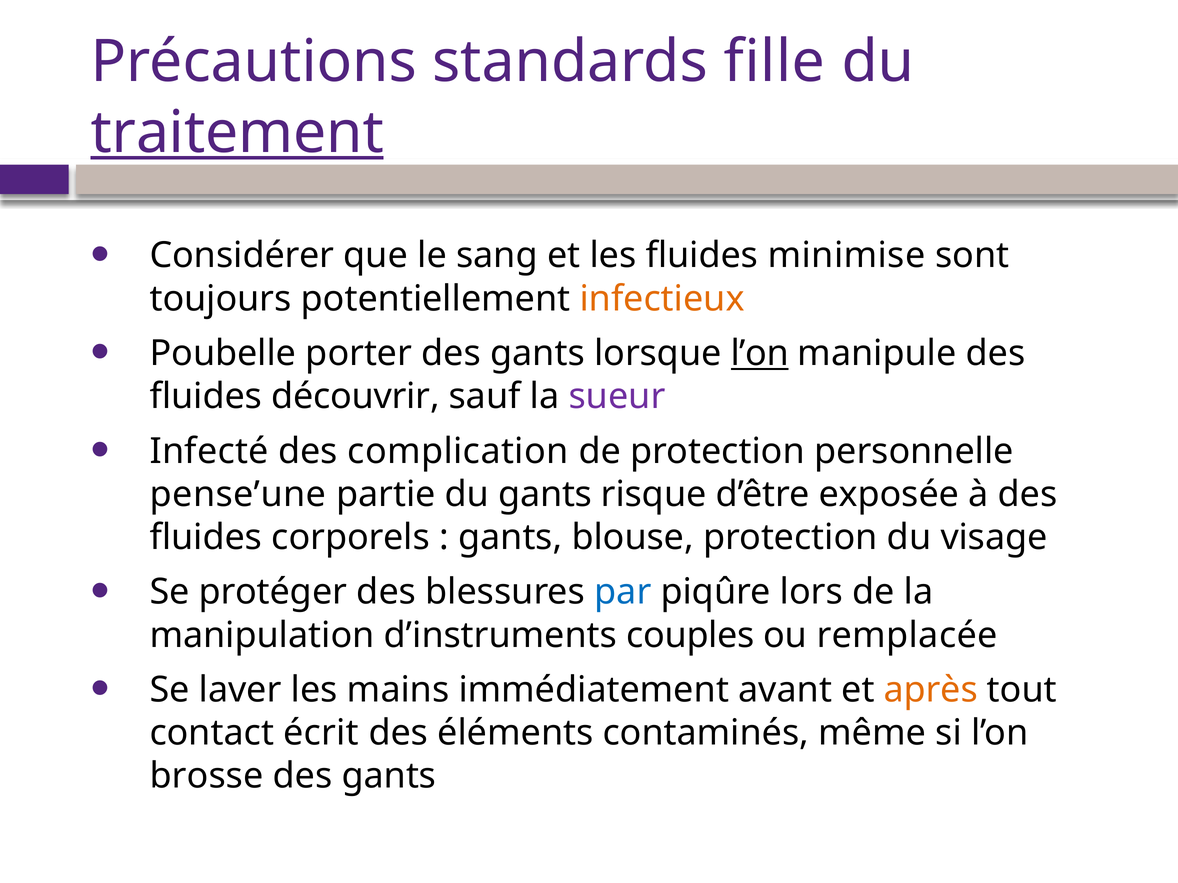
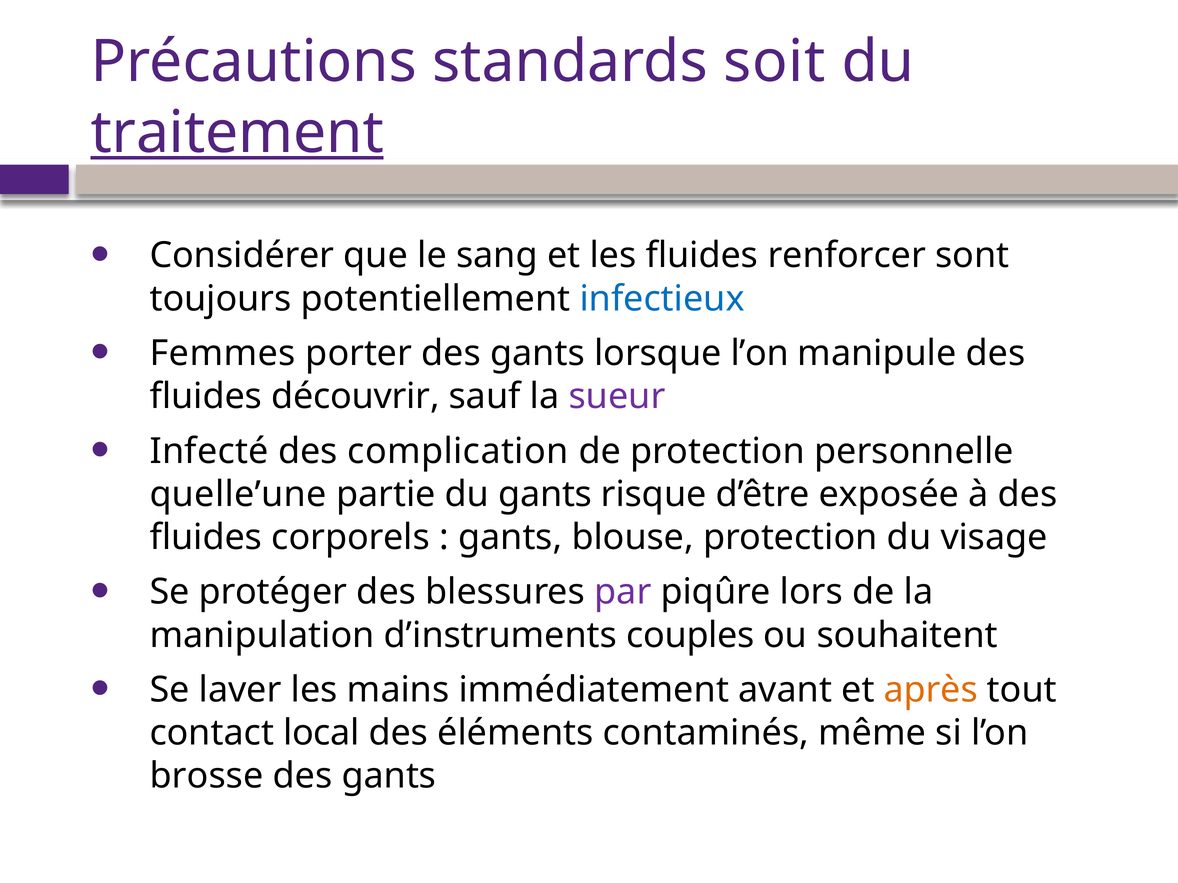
fille: fille -> soit (774, 62)
minimise: minimise -> renforcer (847, 256)
infectieux colour: orange -> blue (662, 299)
Poubelle: Poubelle -> Femmes (223, 354)
l’on underline: present -> none (760, 354)
pense’une: pense’une -> quelle’une (238, 495)
par colour: blue -> purple (623, 592)
remplacée: remplacée -> souhaitent (907, 636)
écrit: écrit -> local (321, 733)
